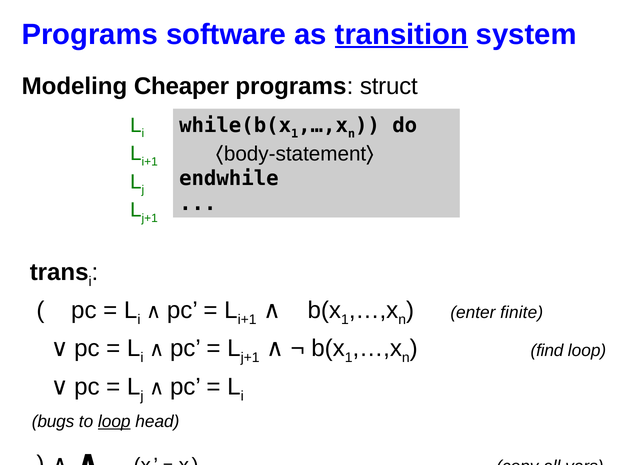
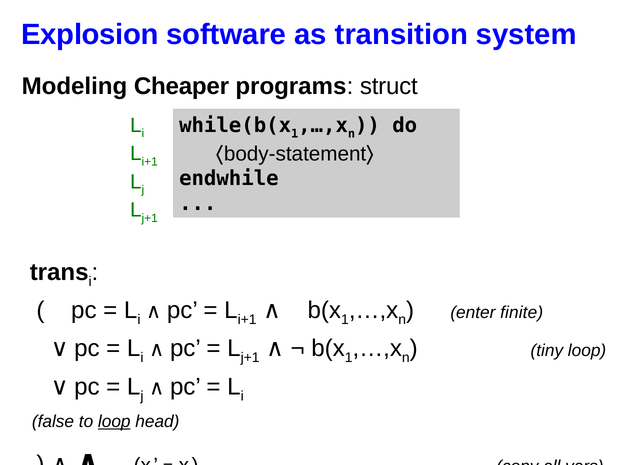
Programs: Programs -> Explosion (90, 34)
transition underline: present -> none (401, 34)
find: find -> tiny (547, 351)
bugs: bugs -> false (53, 422)
